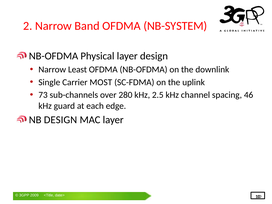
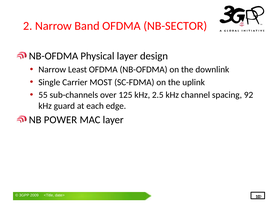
NB-SYSTEM: NB-SYSTEM -> NB-SECTOR (175, 26)
73: 73 -> 55 (43, 95)
280: 280 -> 125 (125, 95)
46: 46 -> 92 (249, 95)
NB DESIGN: DESIGN -> POWER (60, 120)
